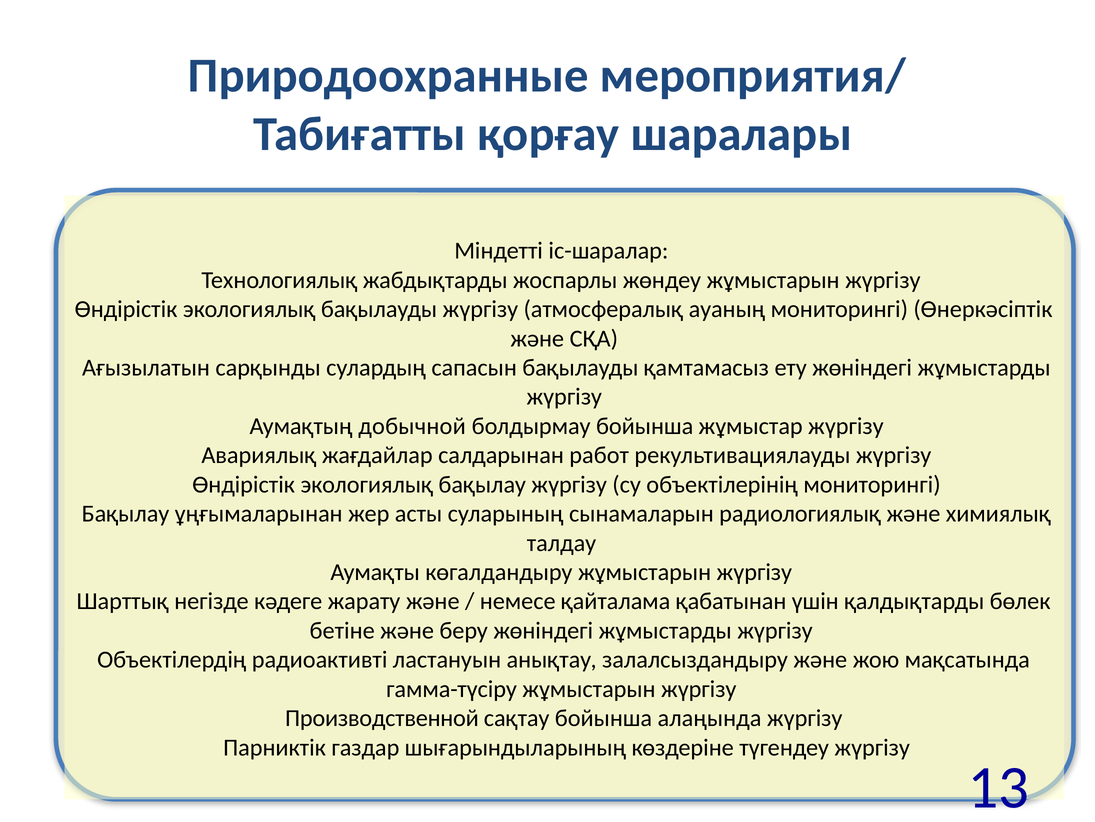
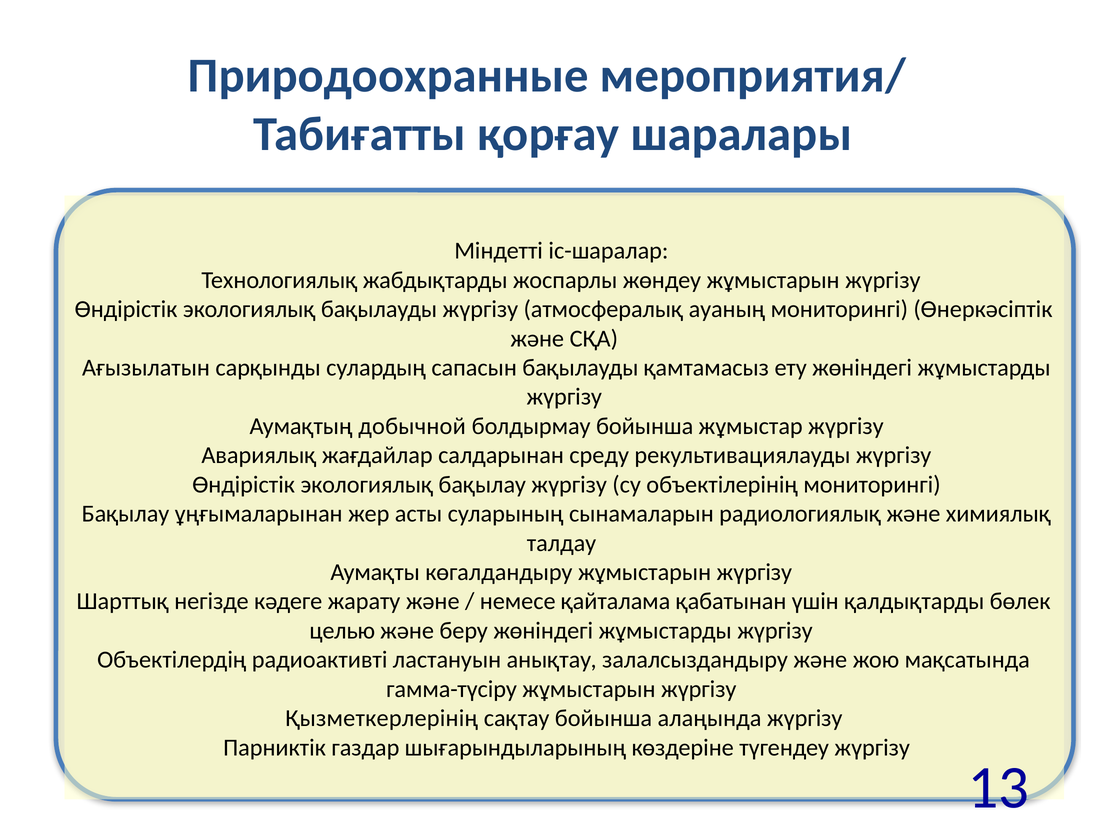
работ: работ -> среду (599, 455)
бетіне: бетіне -> целью (342, 630)
Производственной: Производственной -> Қызметкерлерінің (382, 718)
